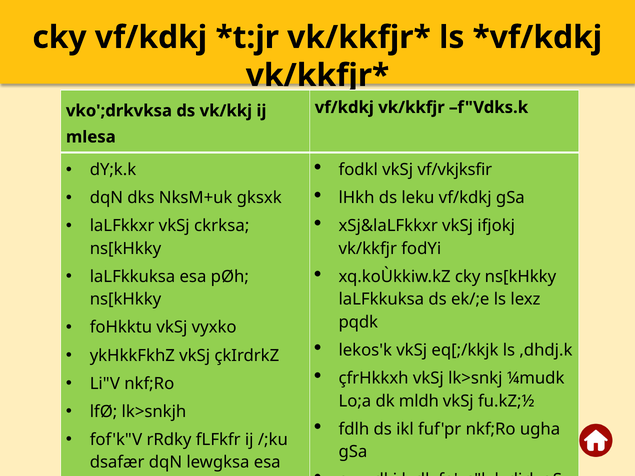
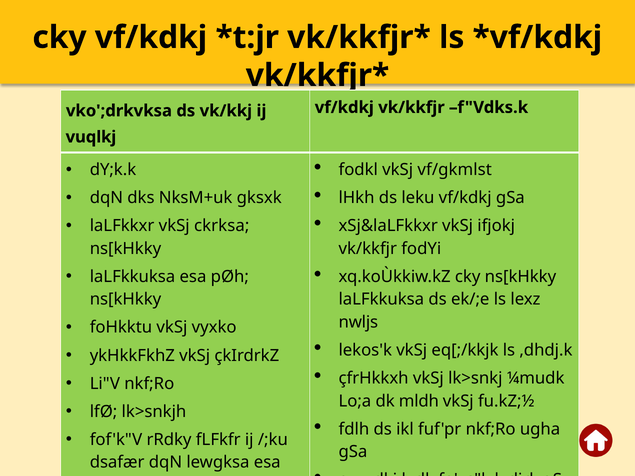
mlesa: mlesa -> vuqlkj (91, 137)
vf/vkjksfir: vf/vkjksfir -> vf/gkmlst (455, 170)
pqdk: pqdk -> nwljs (358, 322)
